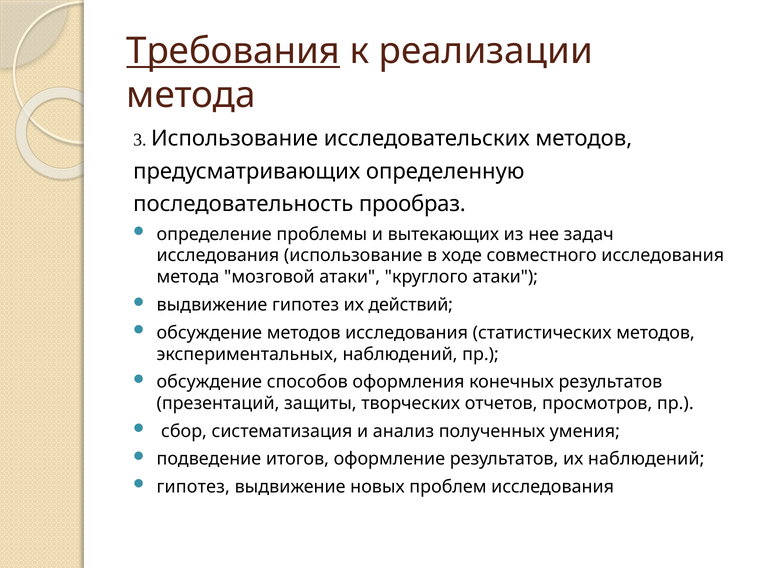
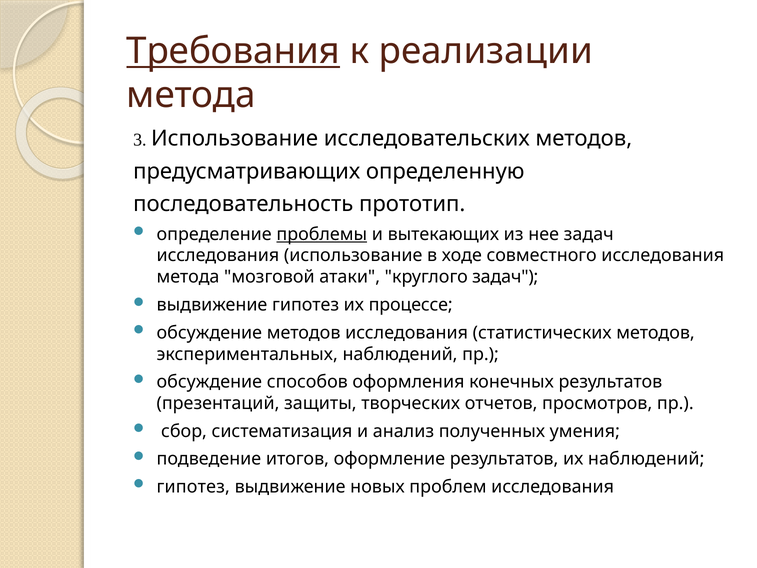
прообраз: прообраз -> прототип (412, 204)
проблемы underline: none -> present (322, 234)
круглого атаки: атаки -> задач (505, 277)
действий: действий -> процессе (411, 305)
